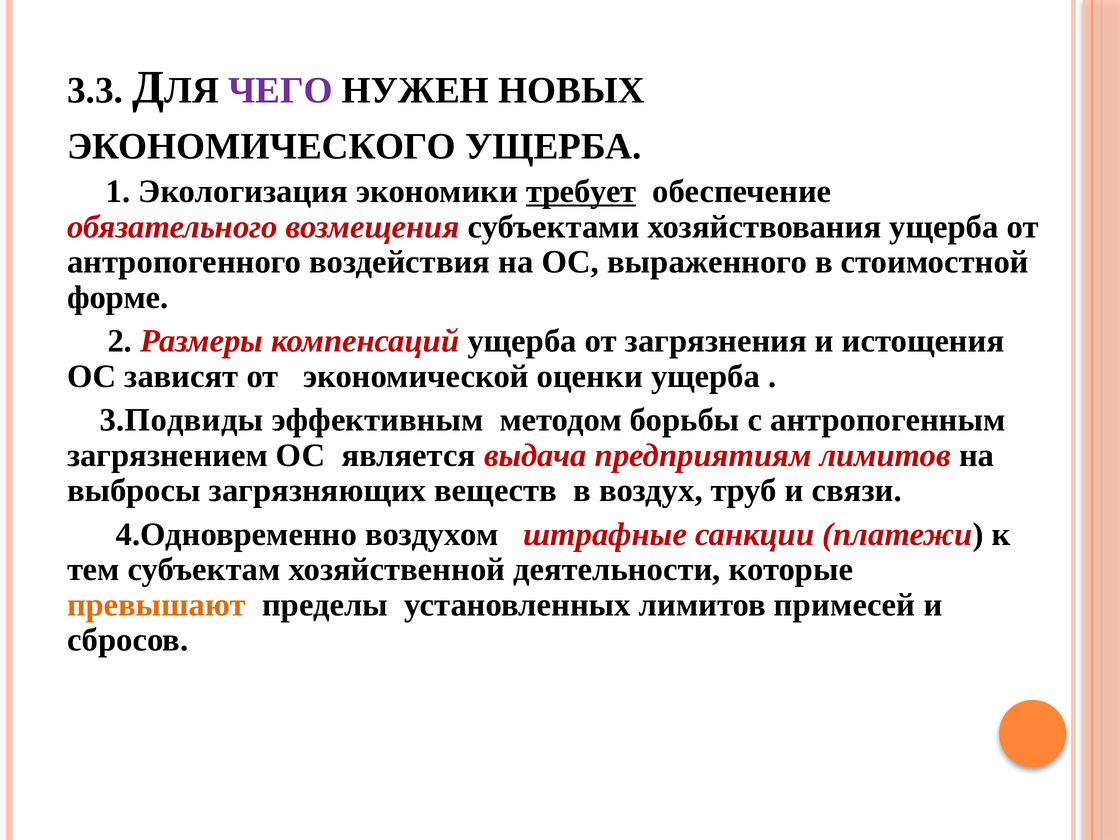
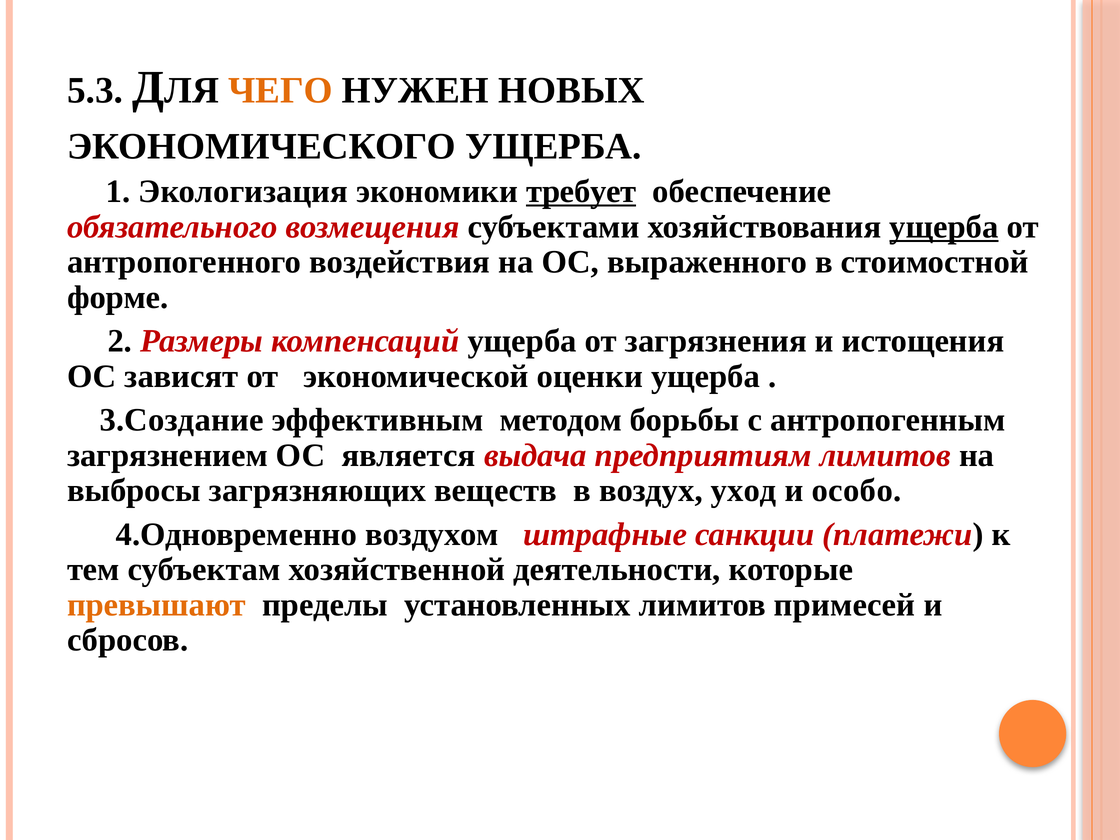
3.3: 3.3 -> 5.3 (95, 90)
ЧЕГО colour: purple -> orange (280, 90)
ущерба underline: none -> present (944, 227)
3.Подвиды: 3.Подвиды -> 3.Создание (182, 420)
труб: труб -> уход (744, 491)
связи: связи -> особо (857, 491)
